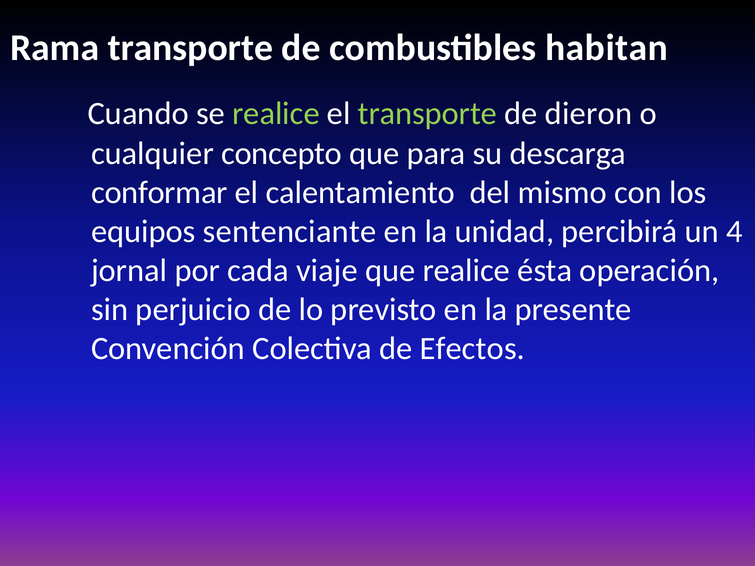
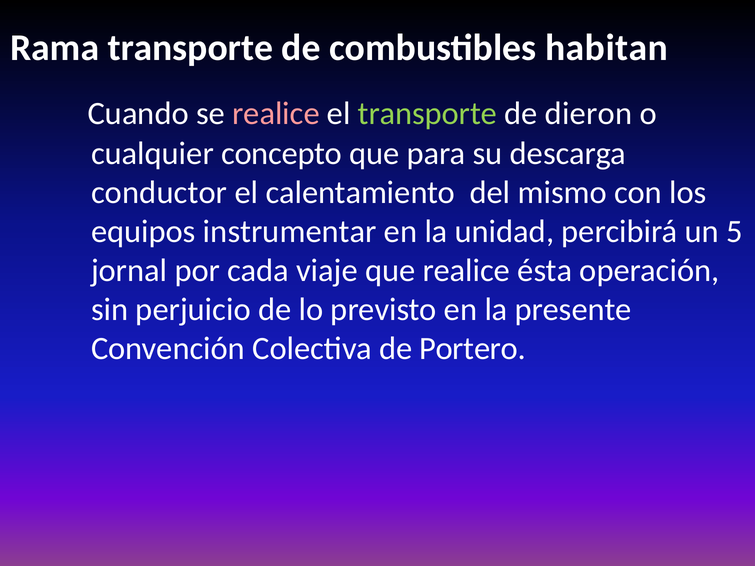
realice colour: light green -> pink (276, 114)
conformar: conformar -> conductor (159, 192)
sentenciante: sentenciante -> instrumentar (290, 231)
4: 4 -> 5 (734, 231)
Efectos: Efectos -> Portero (473, 349)
